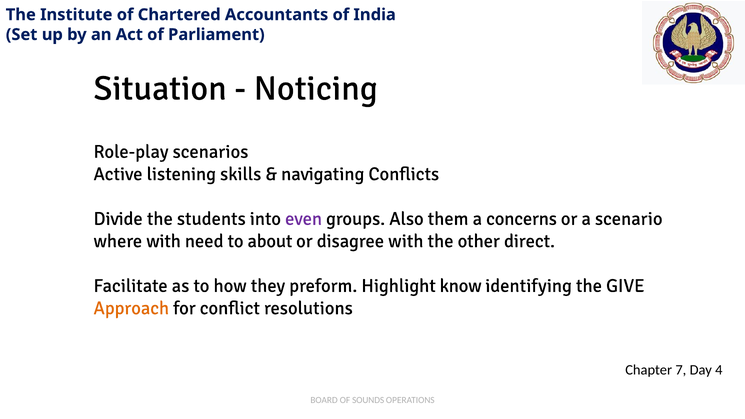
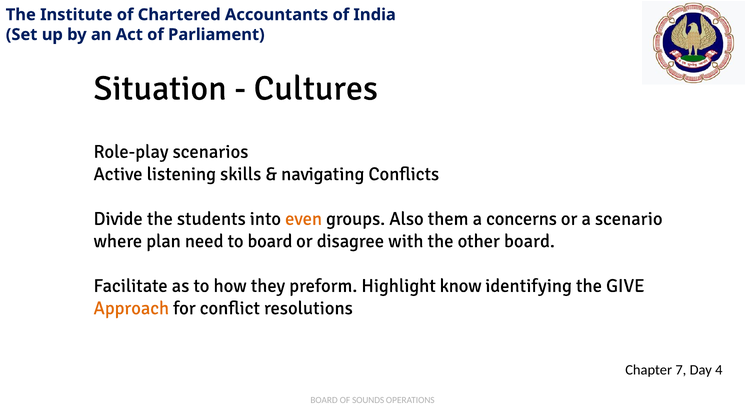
Noticing: Noticing -> Cultures (316, 88)
even colour: purple -> orange (304, 219)
where with: with -> plan (163, 241)
to about: about -> board (270, 241)
other direct: direct -> board (529, 241)
